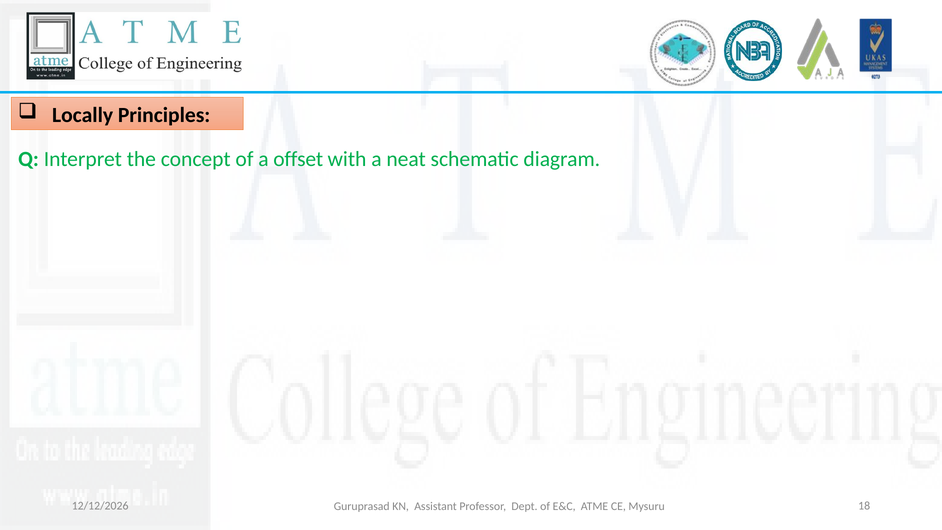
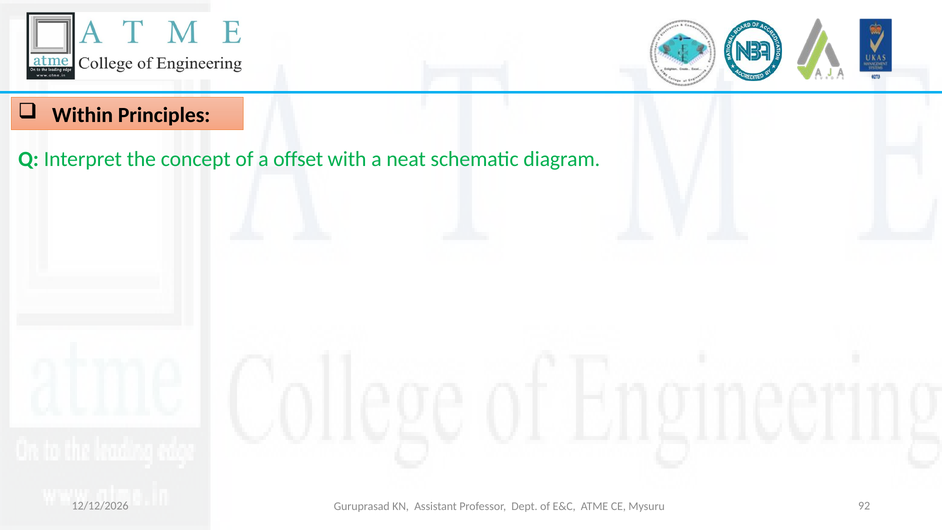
Locally: Locally -> Within (83, 115)
18: 18 -> 92 (864, 506)
